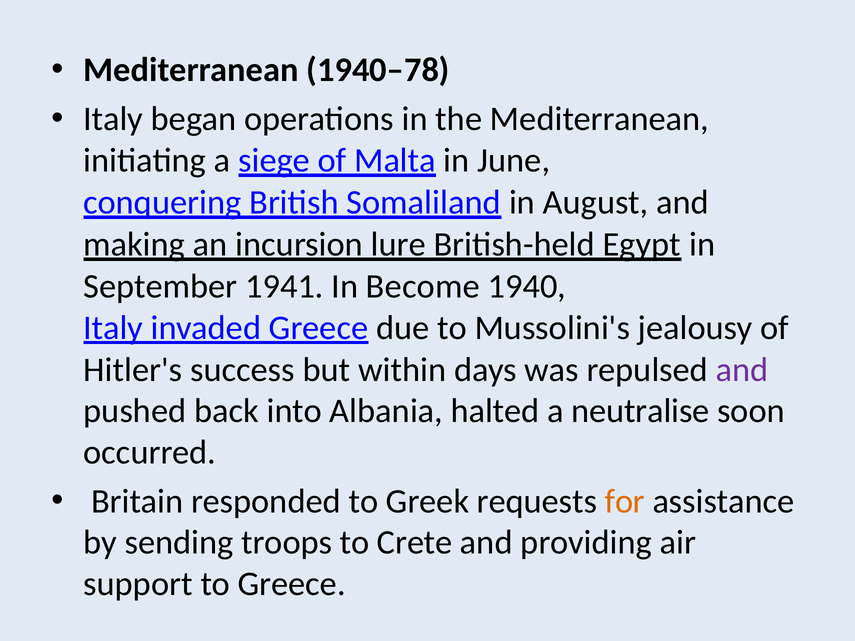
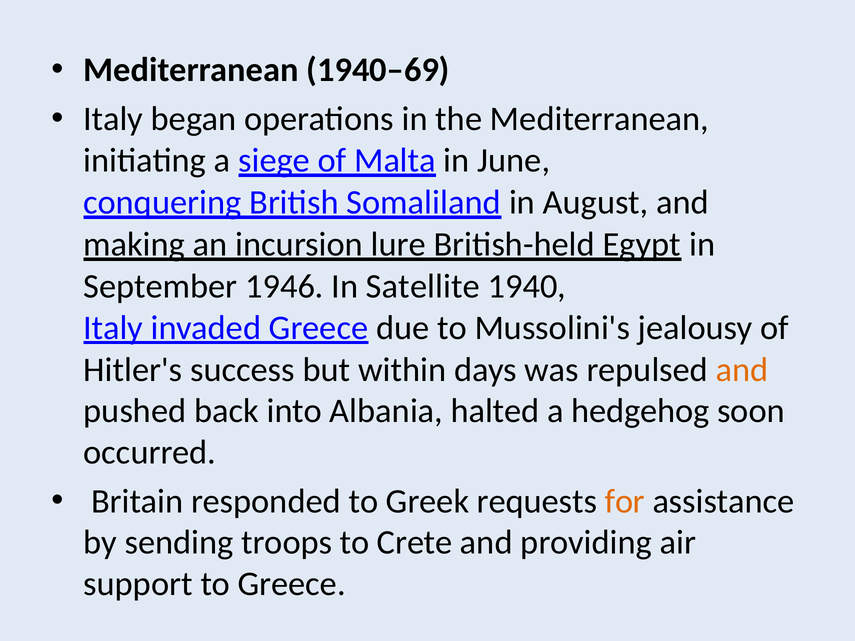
1940–78: 1940–78 -> 1940–69 (378, 70)
1941: 1941 -> 1946 (284, 287)
Become: Become -> Satellite (423, 287)
and colour: purple -> orange (742, 370)
neutralise: neutralise -> hedgehog (640, 411)
